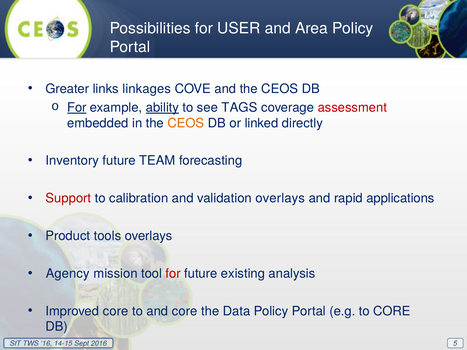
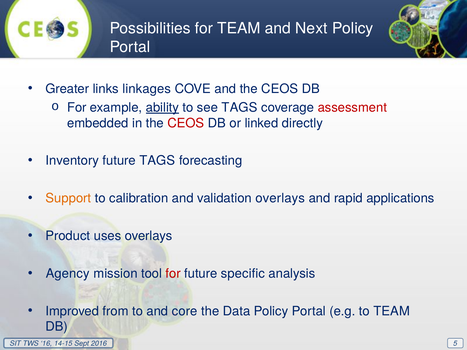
for USER: USER -> TEAM (239, 28)
Area: Area -> Next (311, 28)
For underline: present -> none (77, 108)
CEOS colour: orange -> red (186, 123)
future TEAM: TEAM -> TAGS (157, 161)
Support colour: red -> orange (68, 198)
tools: tools -> uses (108, 236)
existing: existing -> specific (243, 274)
Improved core: core -> from (116, 311)
to CORE: CORE -> TEAM (392, 311)
